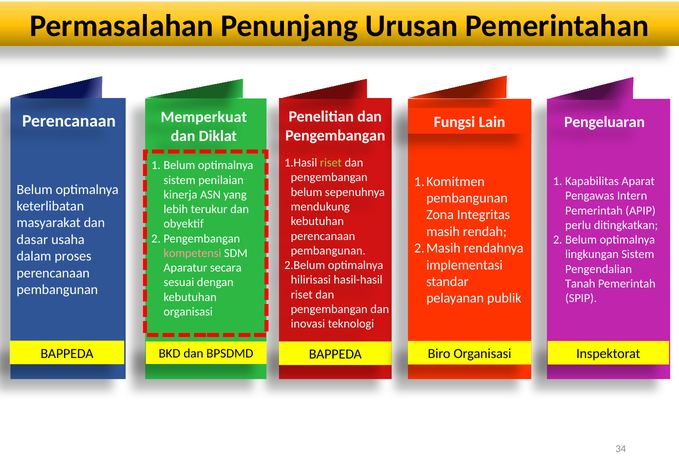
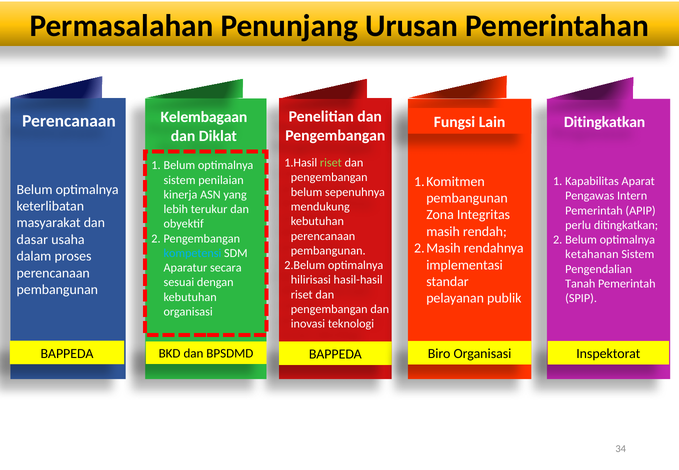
Memperkuat: Memperkuat -> Kelembagaan (204, 117)
Pengeluaran: Pengeluaran -> Ditingkatkan (605, 122)
kompetensi colour: pink -> light blue (192, 253)
lingkungan: lingkungan -> ketahanan (592, 254)
